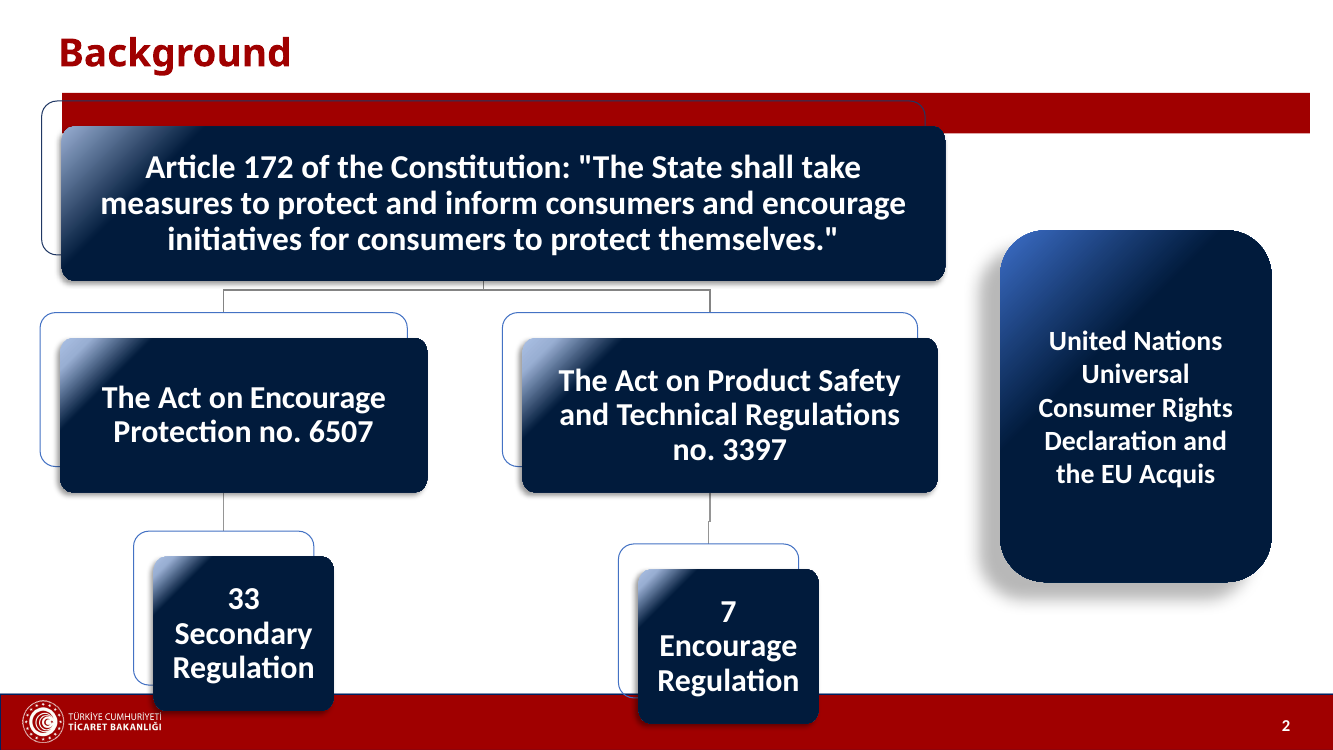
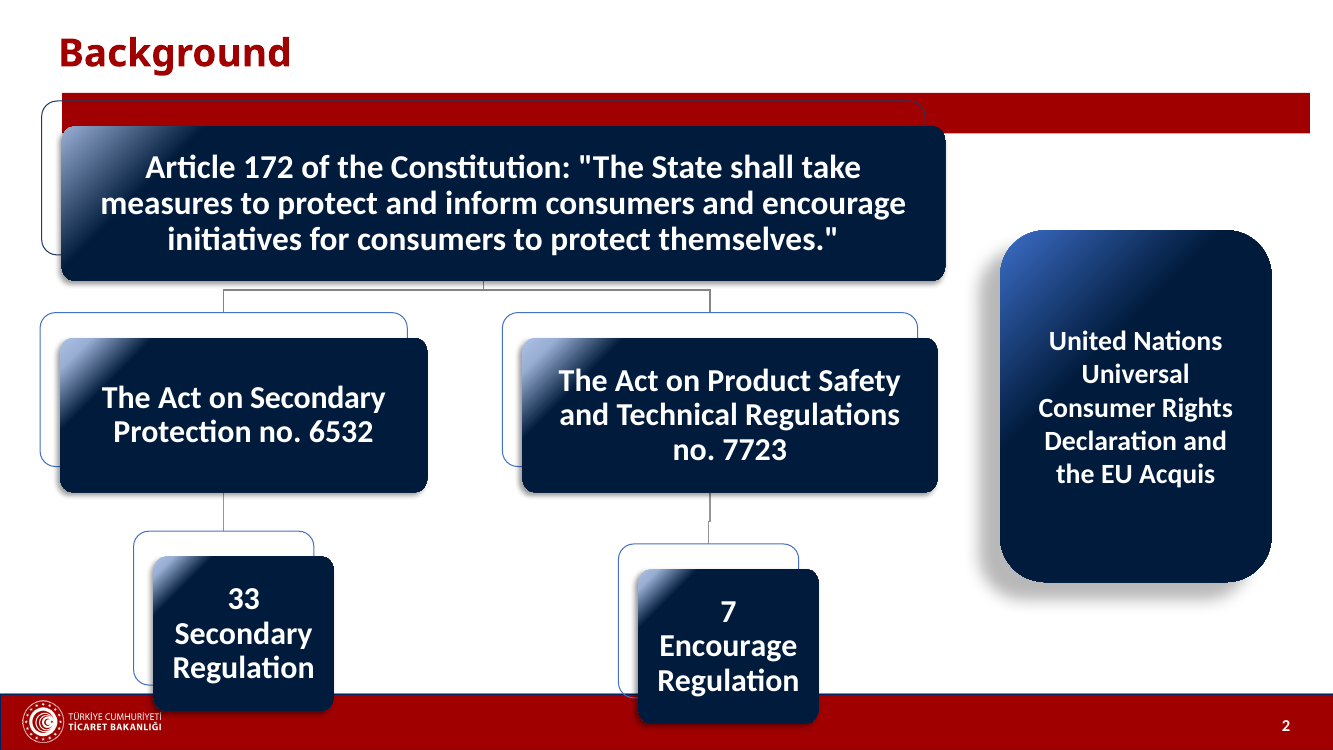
on Encourage: Encourage -> Secondary (318, 398)
6507: 6507 -> 6532 (341, 432)
3397: 3397 -> 7723 (755, 449)
